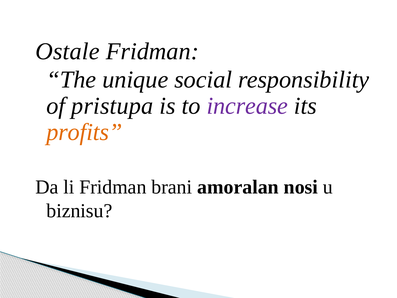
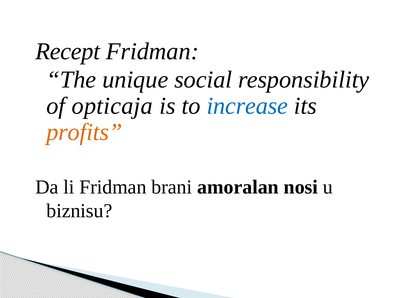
Ostale: Ostale -> Recept (68, 51)
pristupa: pristupa -> opticaja (112, 106)
increase colour: purple -> blue (247, 106)
